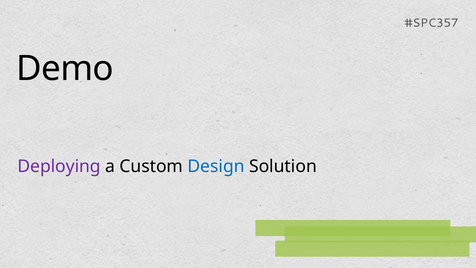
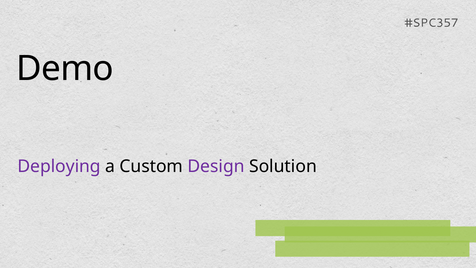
Design colour: blue -> purple (216, 166)
